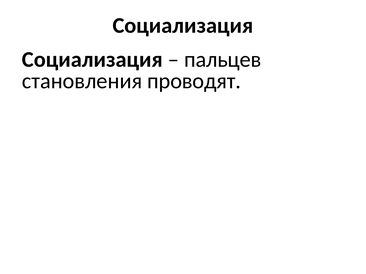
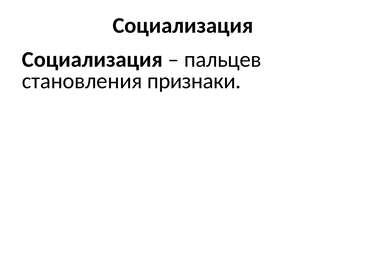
проводят: проводят -> признаки (194, 81)
